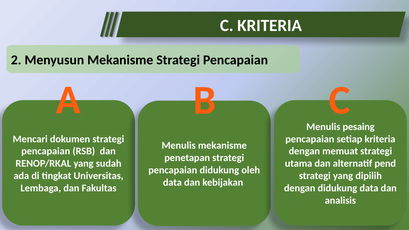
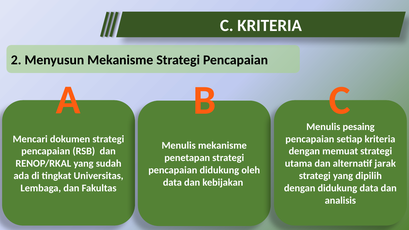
pend: pend -> jarak (385, 164)
